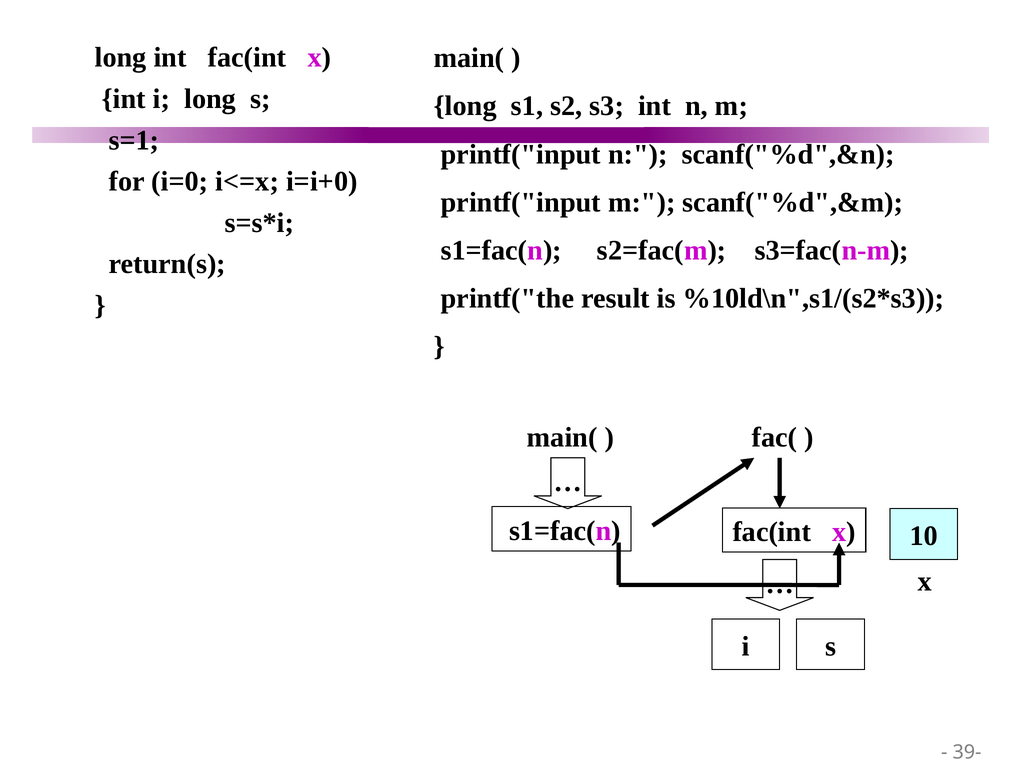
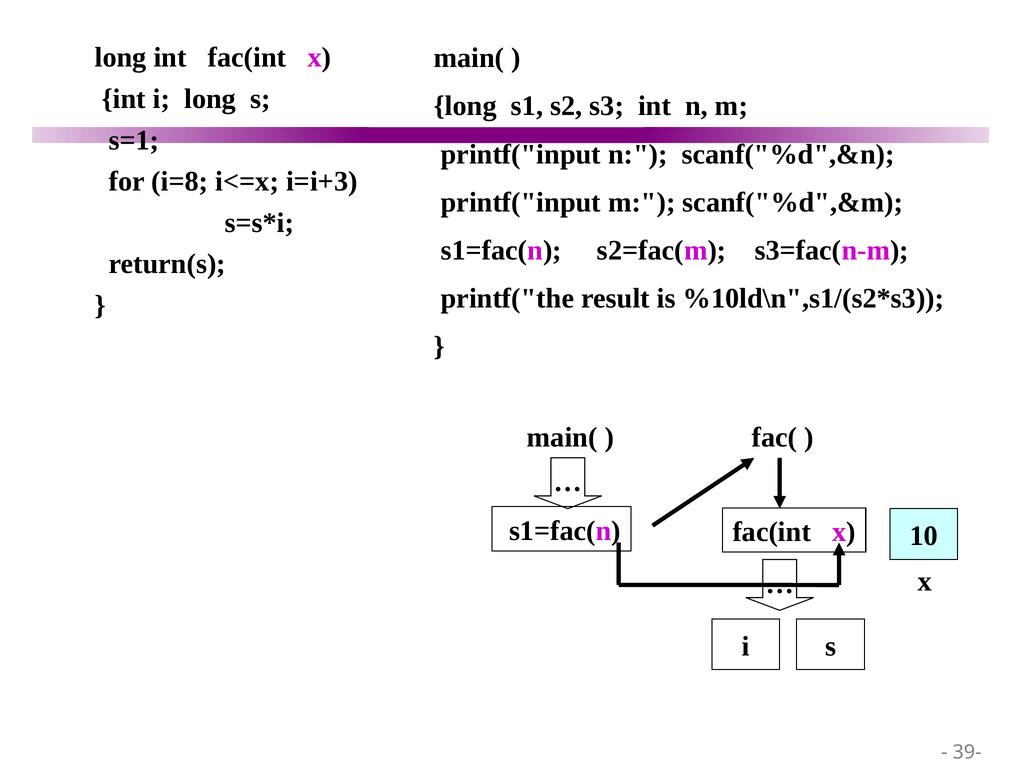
i=0: i=0 -> i=8 (180, 181)
i=i+0: i=i+0 -> i=i+3 (322, 181)
